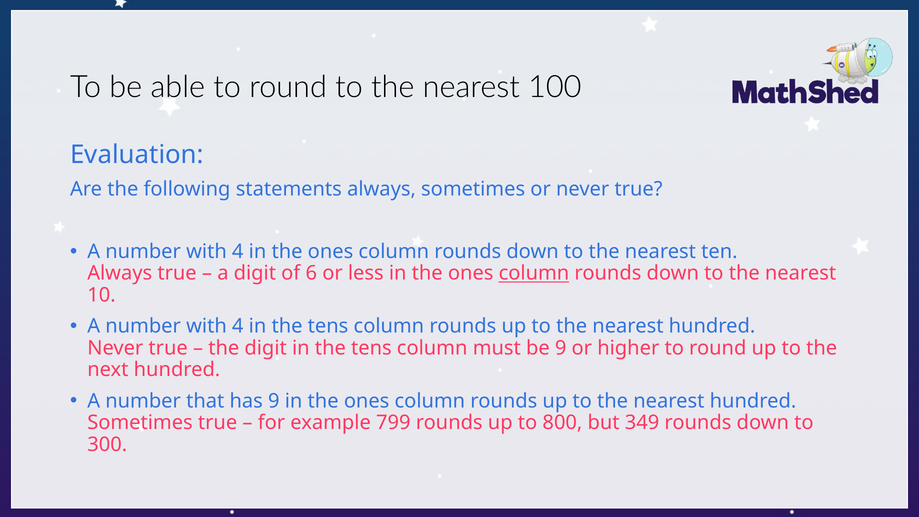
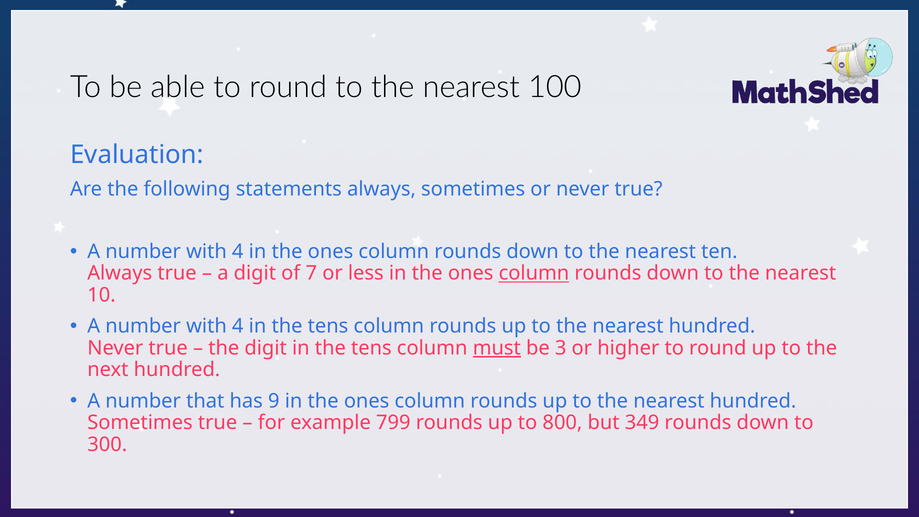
6: 6 -> 7 (311, 273)
must underline: none -> present (497, 348)
be 9: 9 -> 3 (561, 348)
